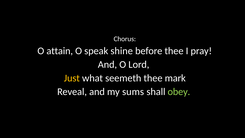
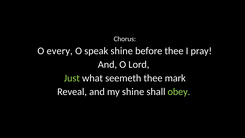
attain: attain -> every (60, 51)
Just colour: yellow -> light green (72, 78)
my sums: sums -> shine (133, 92)
